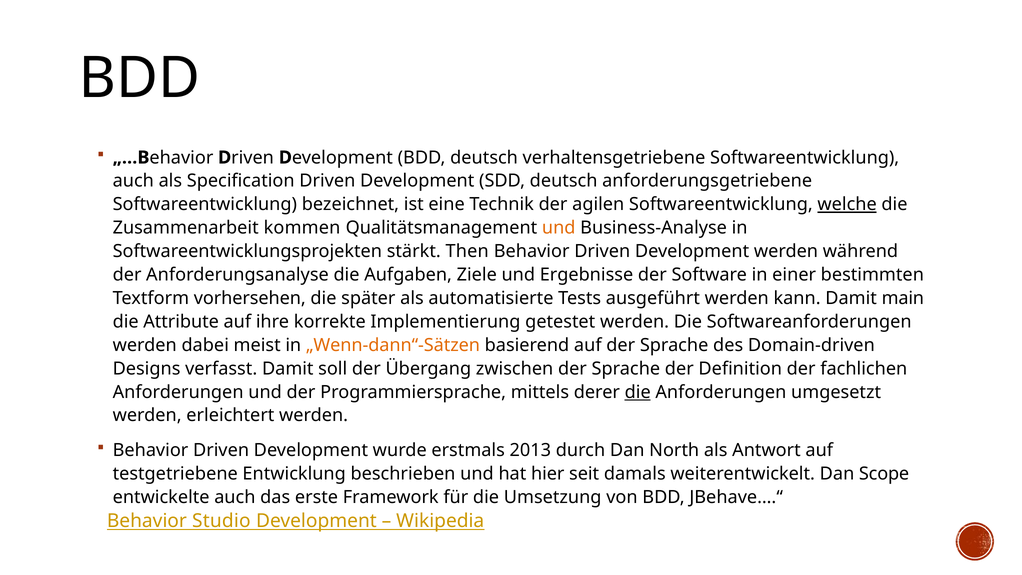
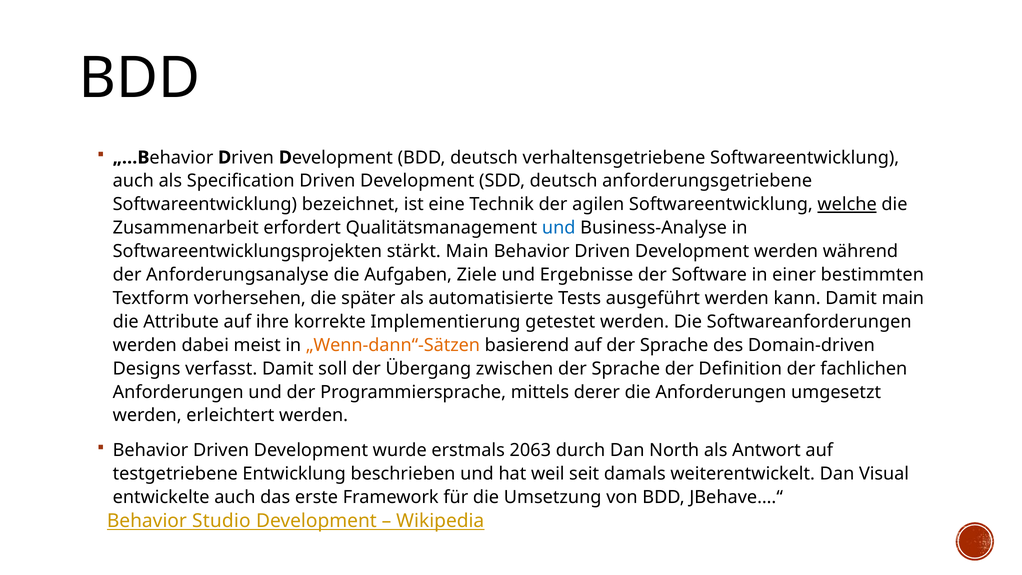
kommen: kommen -> erfordert (302, 228)
und colour: orange -> blue (559, 228)
stärkt Then: Then -> Main (467, 251)
die underline: present -> none (638, 392)
2013: 2013 -> 2063 (530, 450)
hier: hier -> weil (548, 474)
Scope: Scope -> Visual (884, 474)
